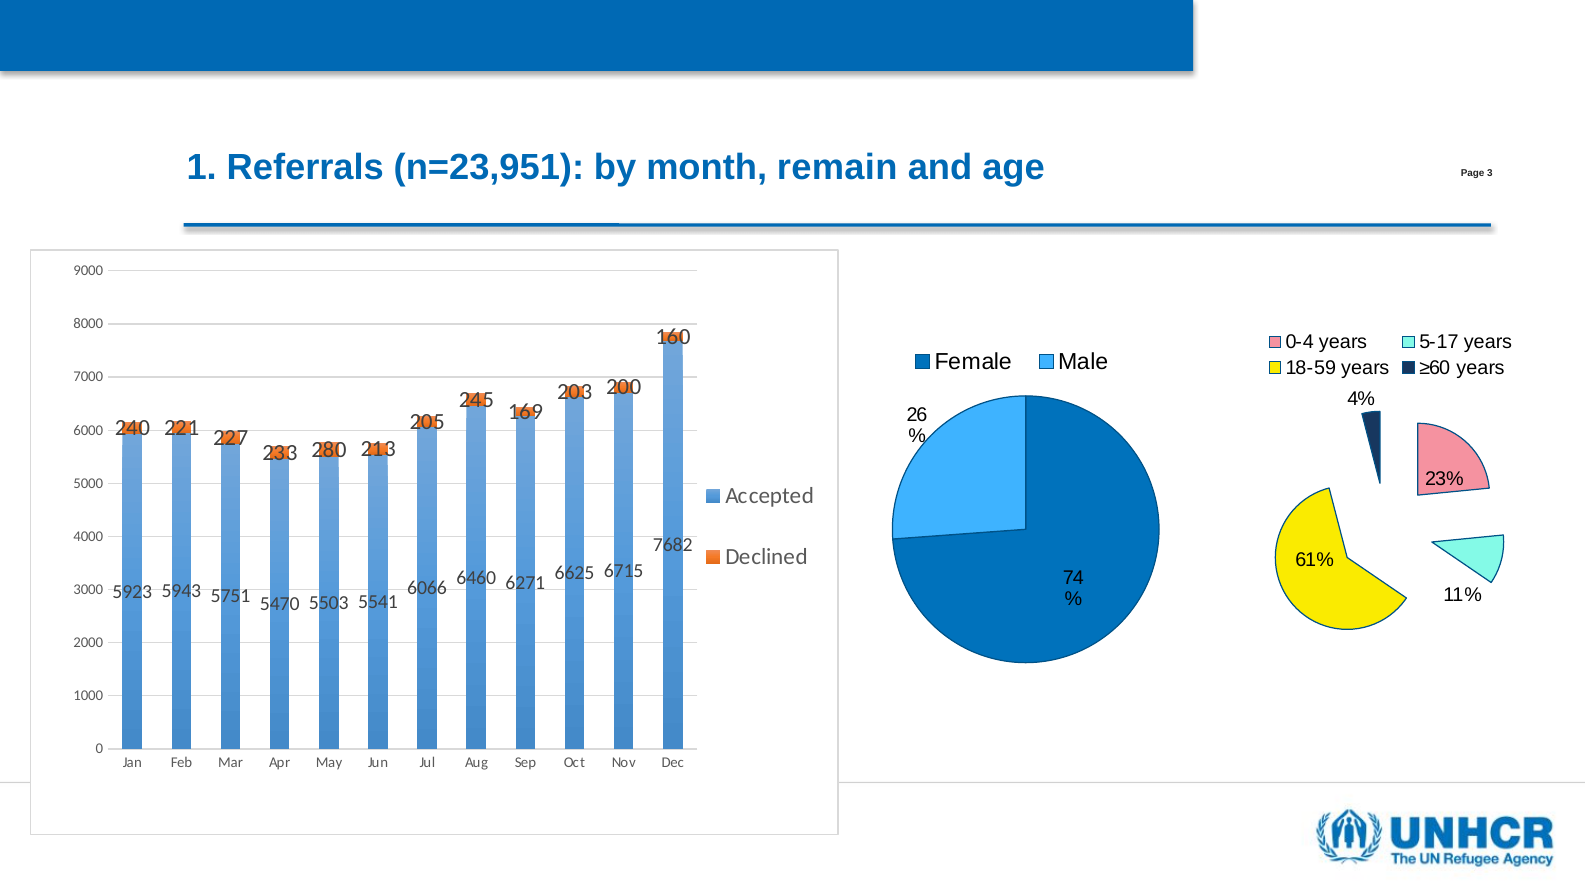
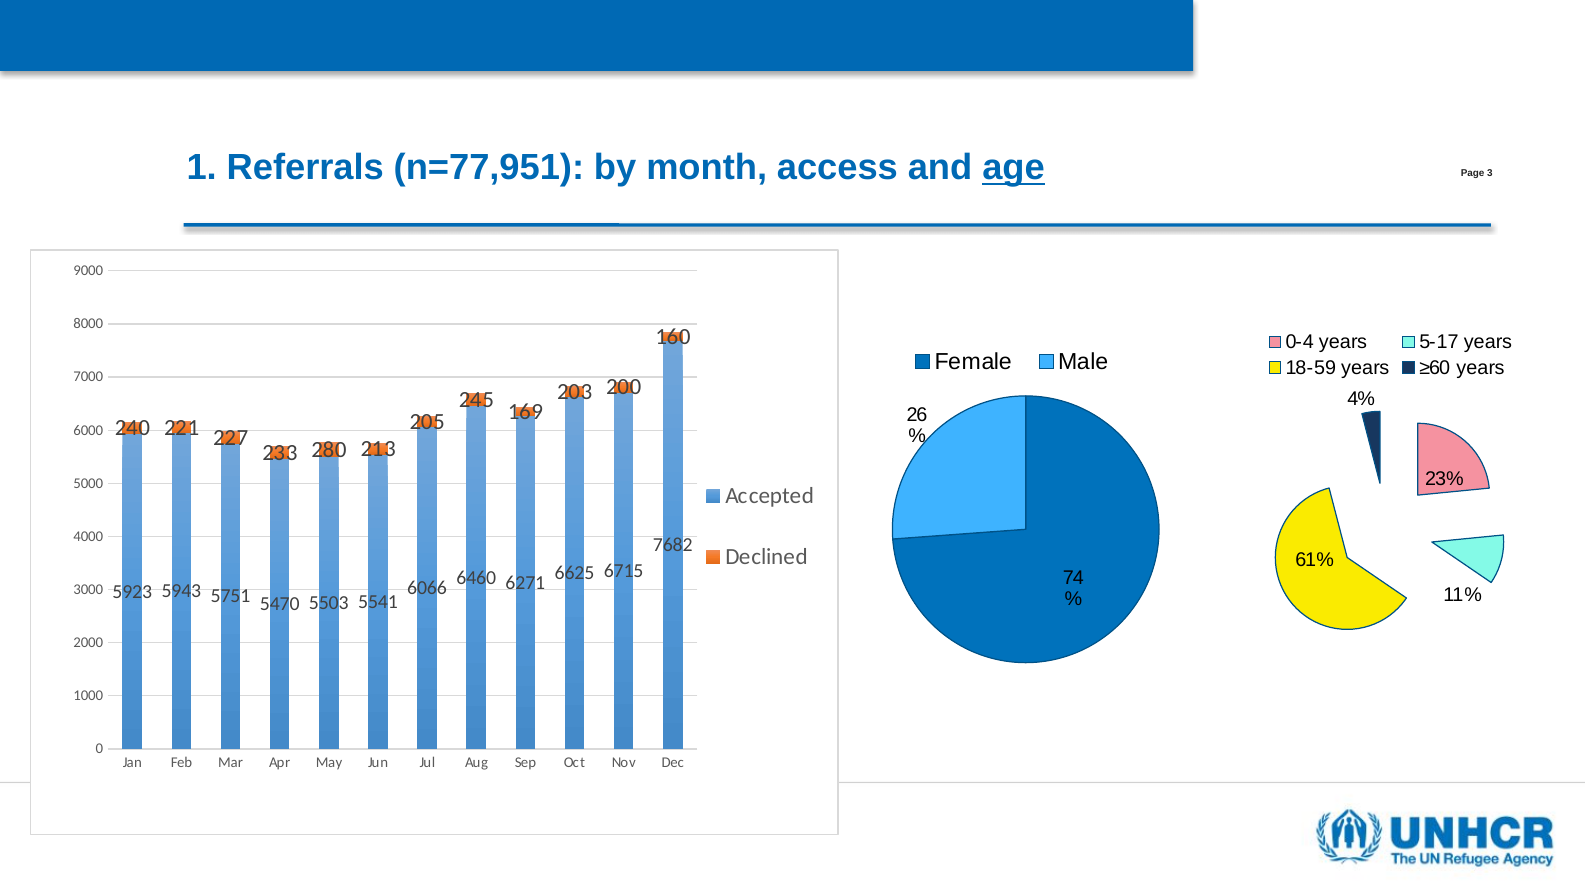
n=23,951: n=23,951 -> n=77,951 (489, 168)
remain: remain -> access (837, 168)
age underline: none -> present (1014, 168)
